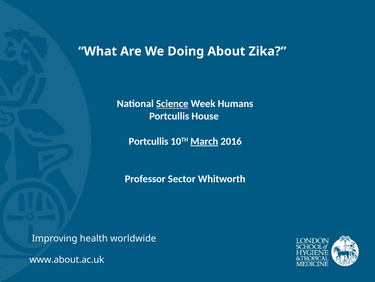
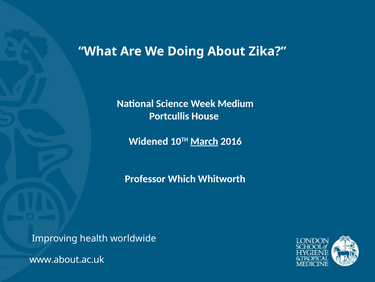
Science underline: present -> none (172, 103)
Humans: Humans -> Medium (236, 103)
Portcullis: Portcullis -> Widened (148, 141)
Sector: Sector -> Which (182, 178)
